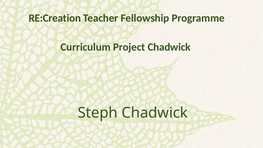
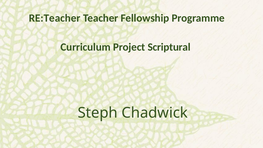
RE:Creation: RE:Creation -> RE:Teacher (55, 18)
Project Chadwick: Chadwick -> Scriptural (169, 47)
